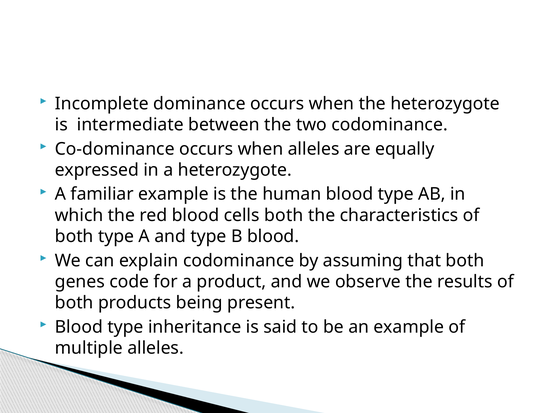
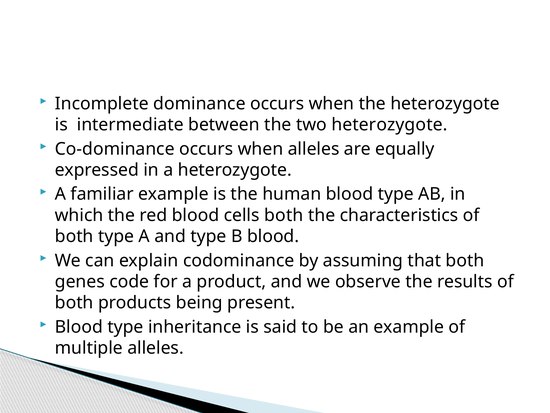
two codominance: codominance -> heterozygote (389, 125)
